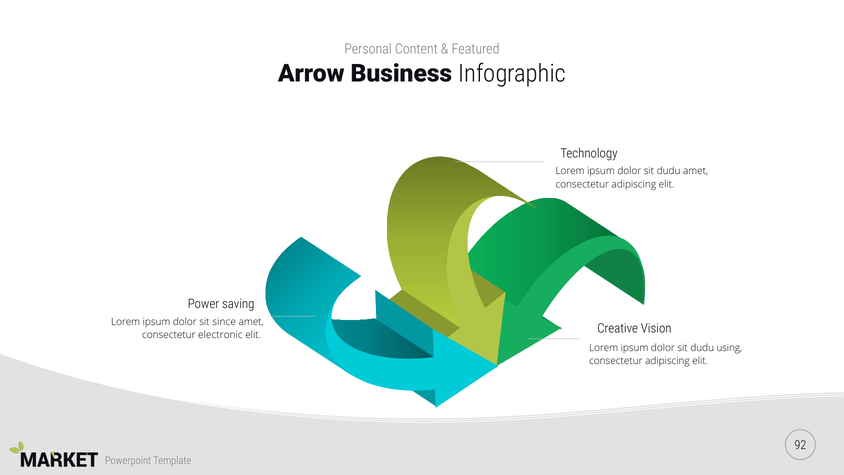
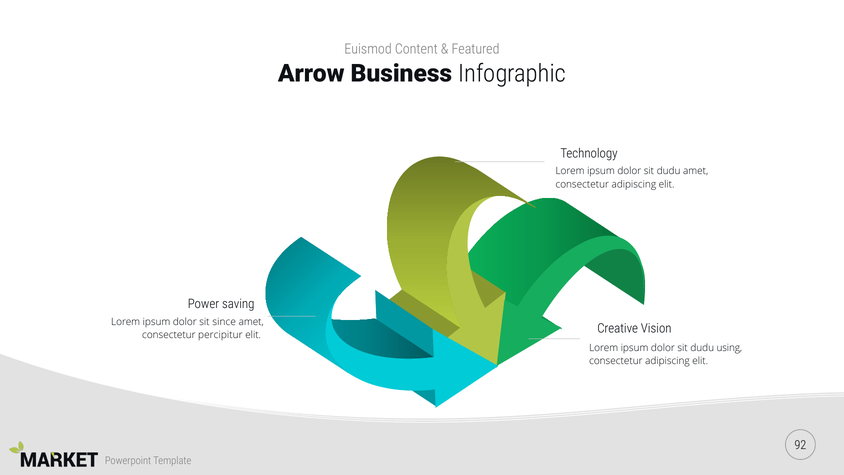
Personal: Personal -> Euismod (368, 49)
electronic: electronic -> percipitur (220, 335)
